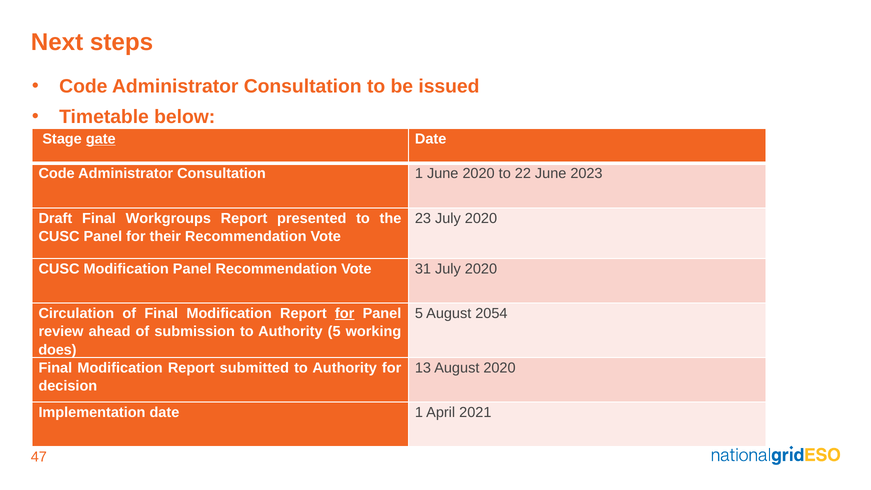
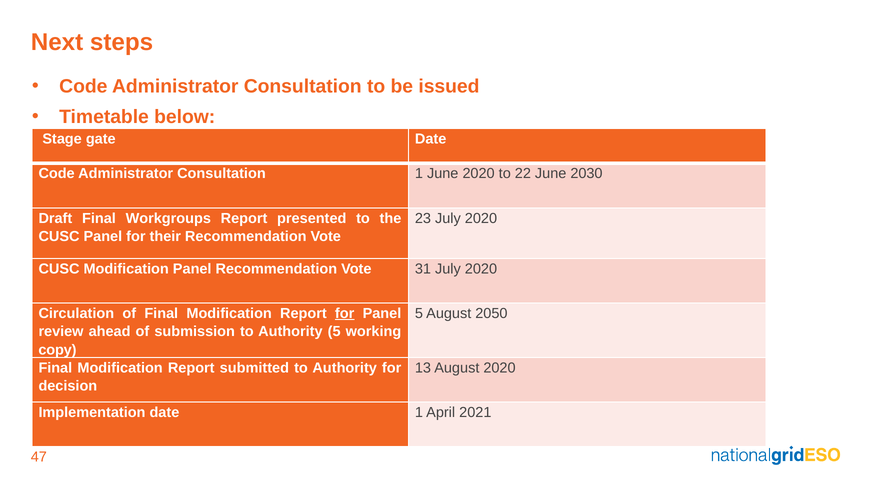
gate underline: present -> none (101, 139)
2023: 2023 -> 2030 (586, 173)
2054: 2054 -> 2050 (491, 313)
does: does -> copy (57, 350)
